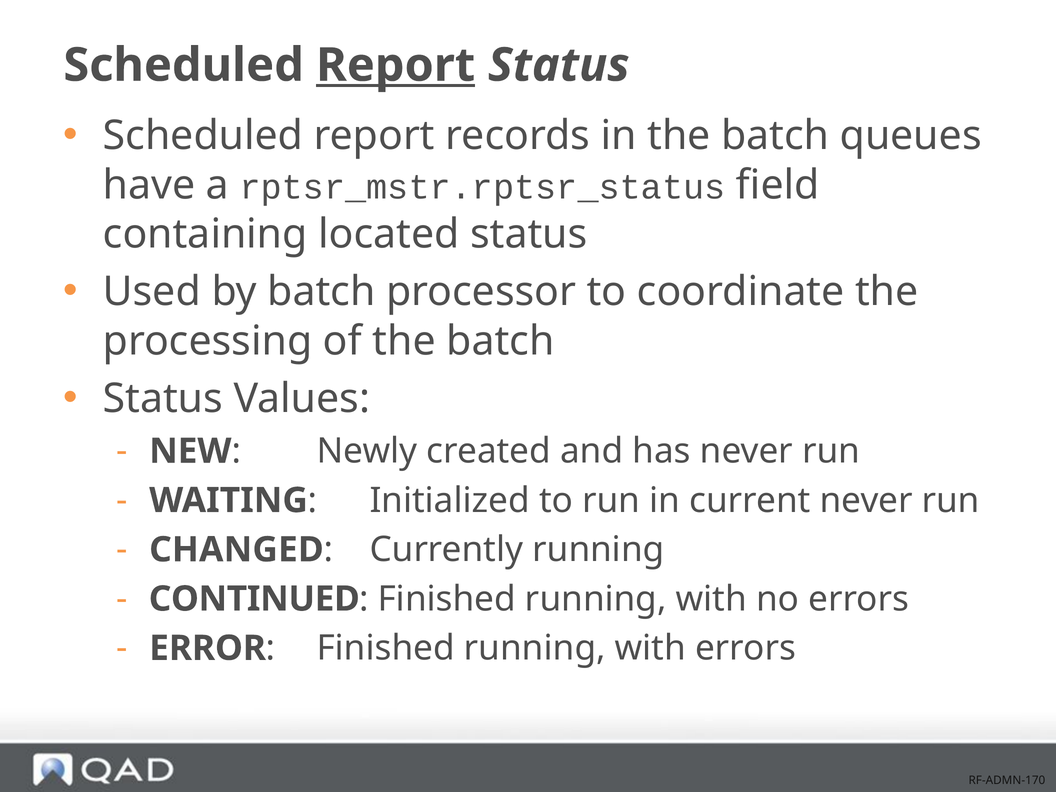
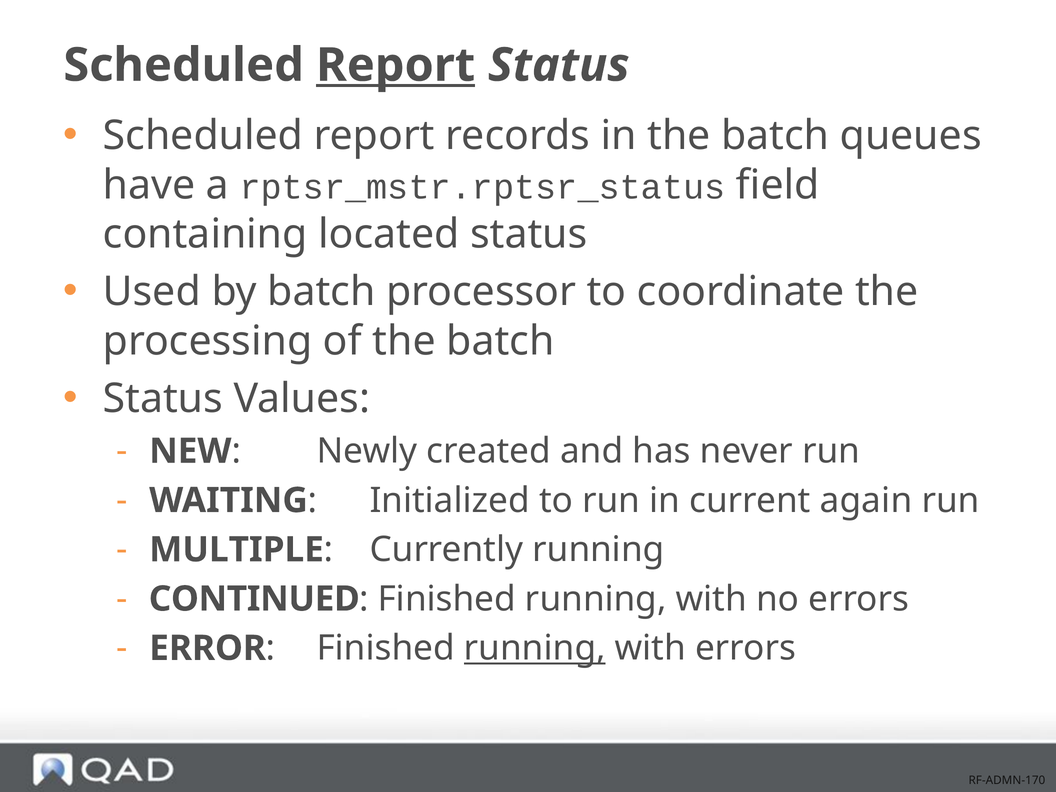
current never: never -> again (866, 500)
CHANGED: CHANGED -> MULTIPLE (237, 550)
running underline: none -> present (535, 648)
